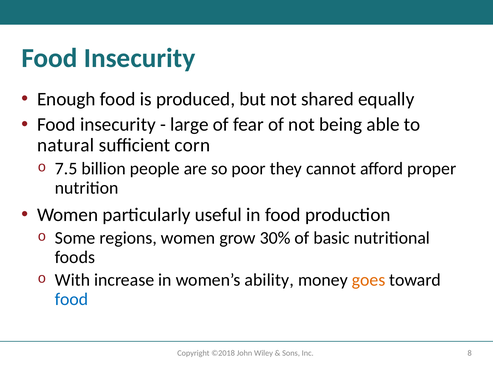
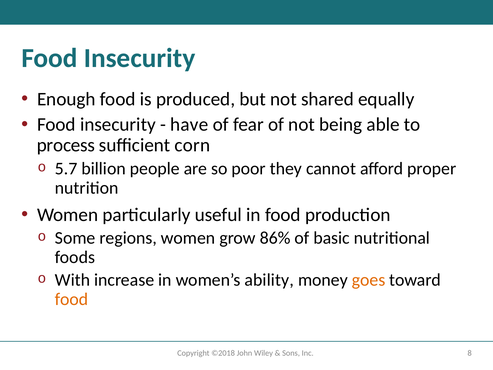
large: large -> have (189, 124)
natural: natural -> process (66, 145)
7.5: 7.5 -> 5.7 (66, 169)
30%: 30% -> 86% (275, 238)
food colour: blue -> orange (71, 299)
